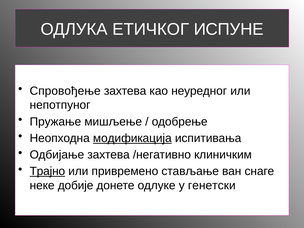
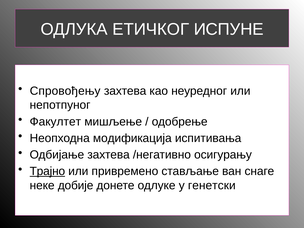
Спровођење: Спровођење -> Спровођењу (65, 91)
Пружање: Пружање -> Факултет (55, 122)
модификација underline: present -> none (132, 138)
клиничким: клиничким -> осигурању (223, 155)
